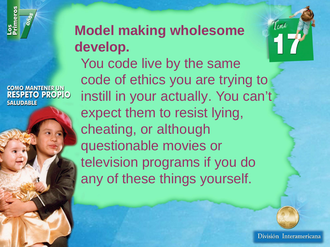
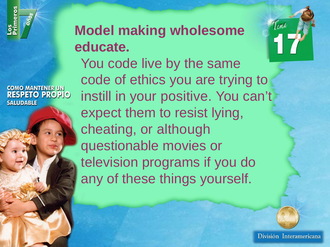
develop: develop -> educate (102, 47)
actually: actually -> positive (186, 97)
